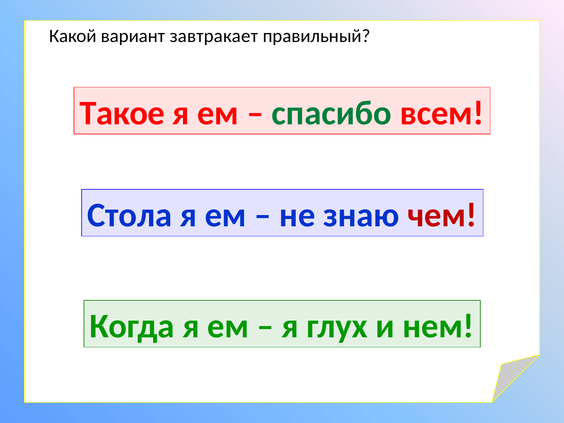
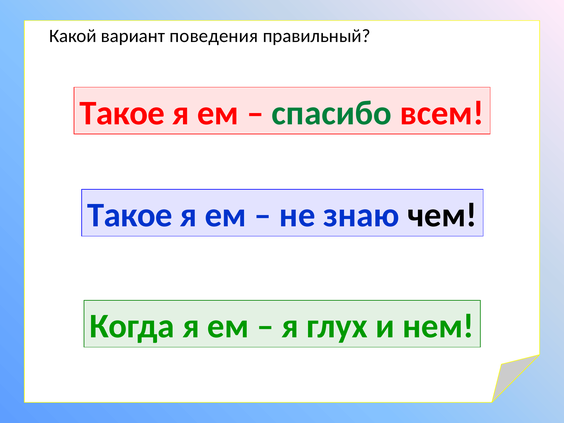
завтракает: завтракает -> поведения (214, 36)
Стола: Стола -> Такое (130, 215)
чем colour: red -> black (442, 215)
